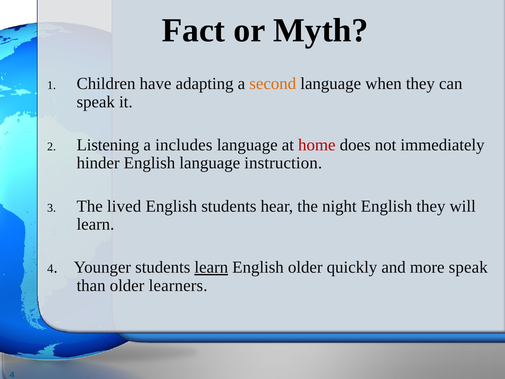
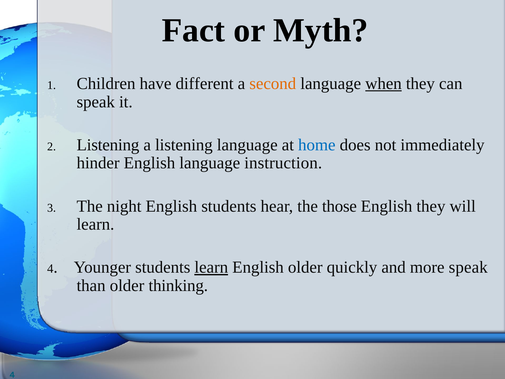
adapting: adapting -> different (205, 84)
when underline: none -> present (383, 84)
a includes: includes -> listening (184, 145)
home colour: red -> blue (317, 145)
lived: lived -> night (124, 206)
night: night -> those (339, 206)
learners: learners -> thinking (178, 285)
